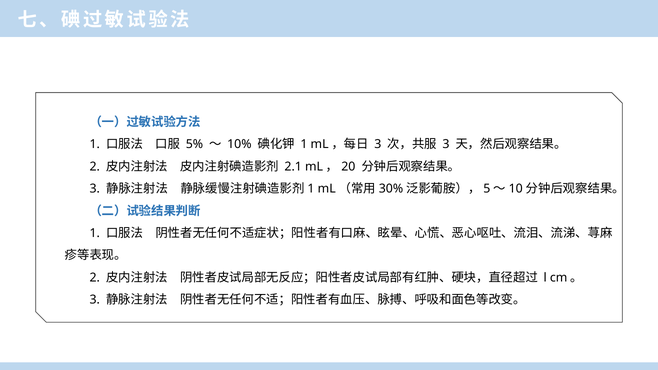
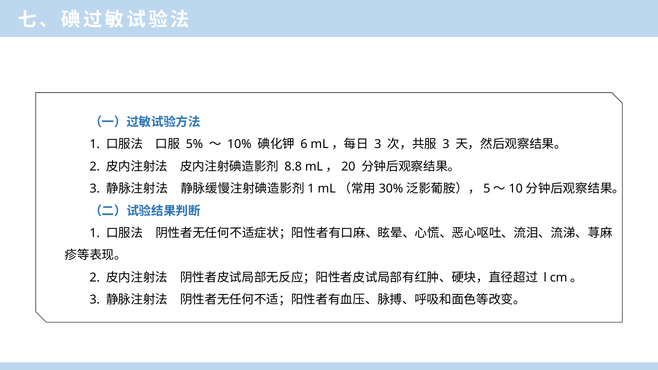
1: 1 -> 6 (304, 144)
2.1: 2.1 -> 8.8 (293, 167)
